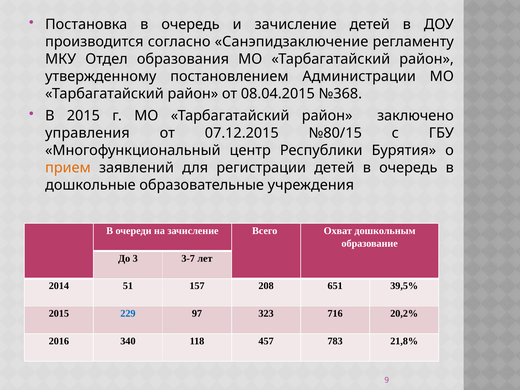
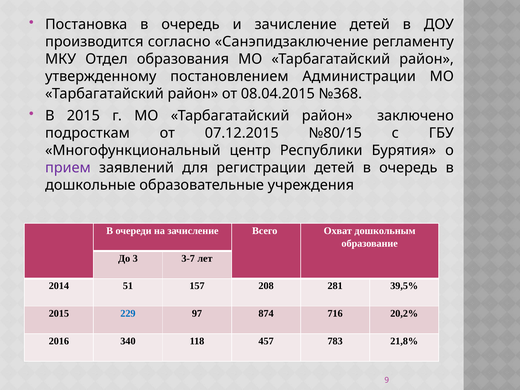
управления: управления -> подросткам (87, 133)
прием colour: orange -> purple (68, 168)
651: 651 -> 281 (335, 286)
323: 323 -> 874 (266, 313)
